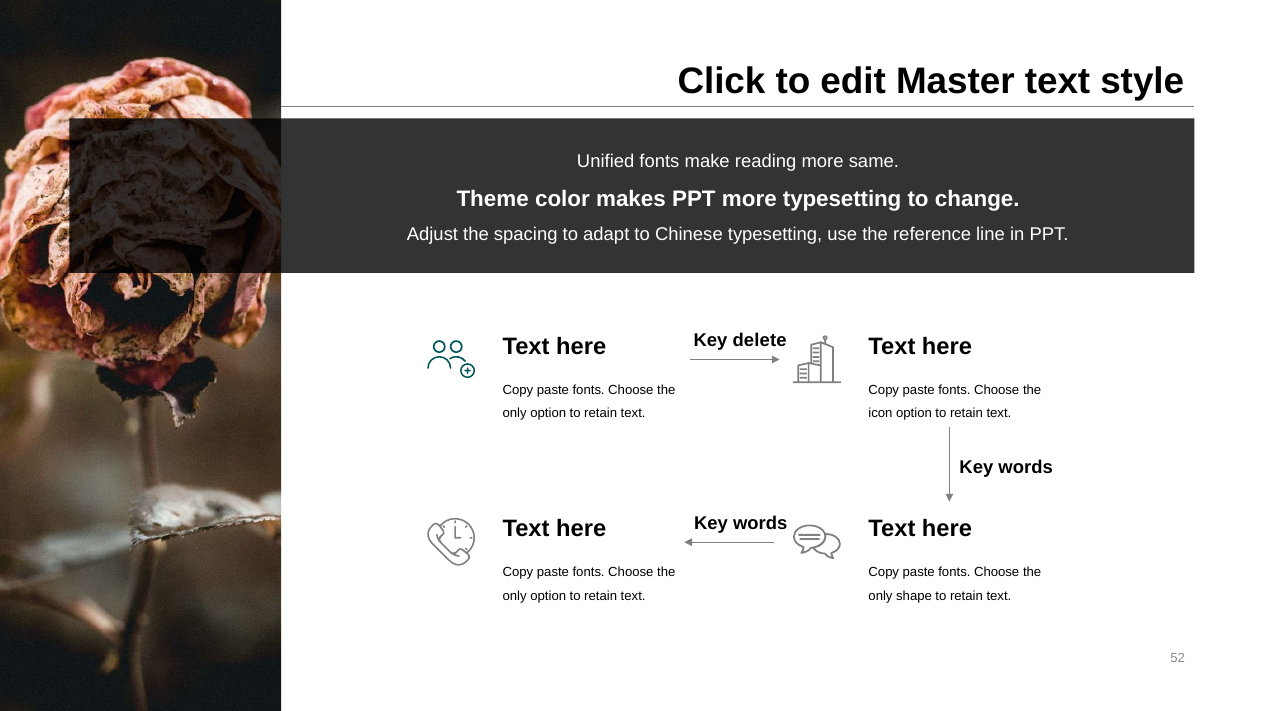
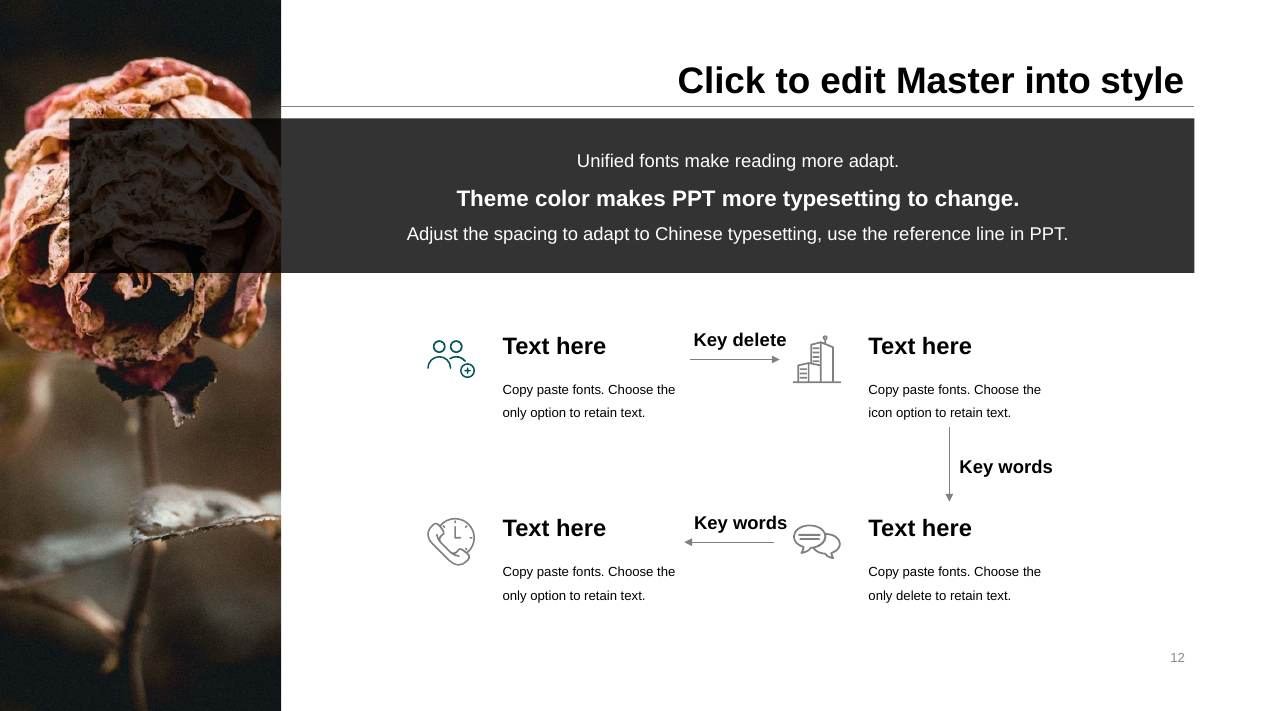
Master text: text -> into (1058, 82)
more same: same -> adapt (874, 161)
only shape: shape -> delete (914, 596)
52: 52 -> 12 (1178, 659)
